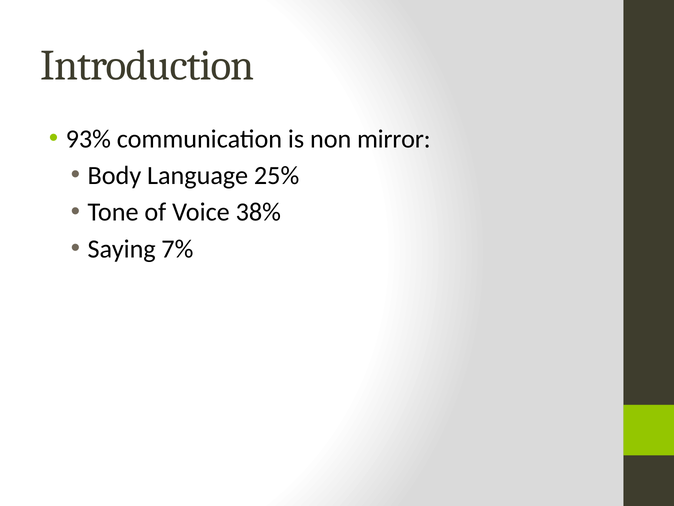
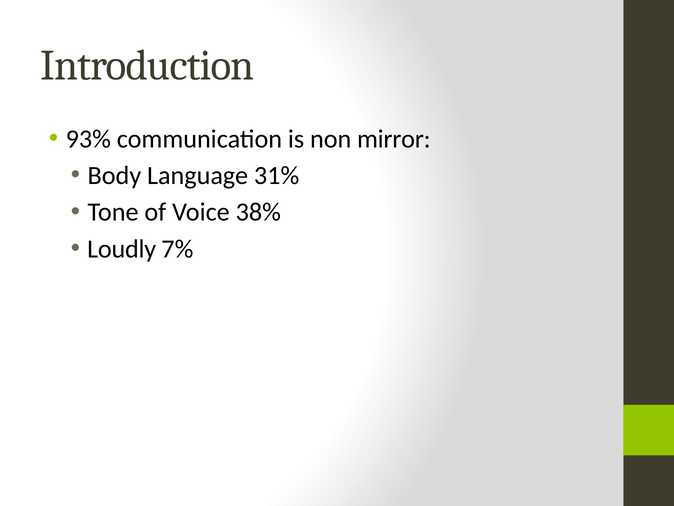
25%: 25% -> 31% (277, 175)
Saying: Saying -> Loudly (122, 249)
